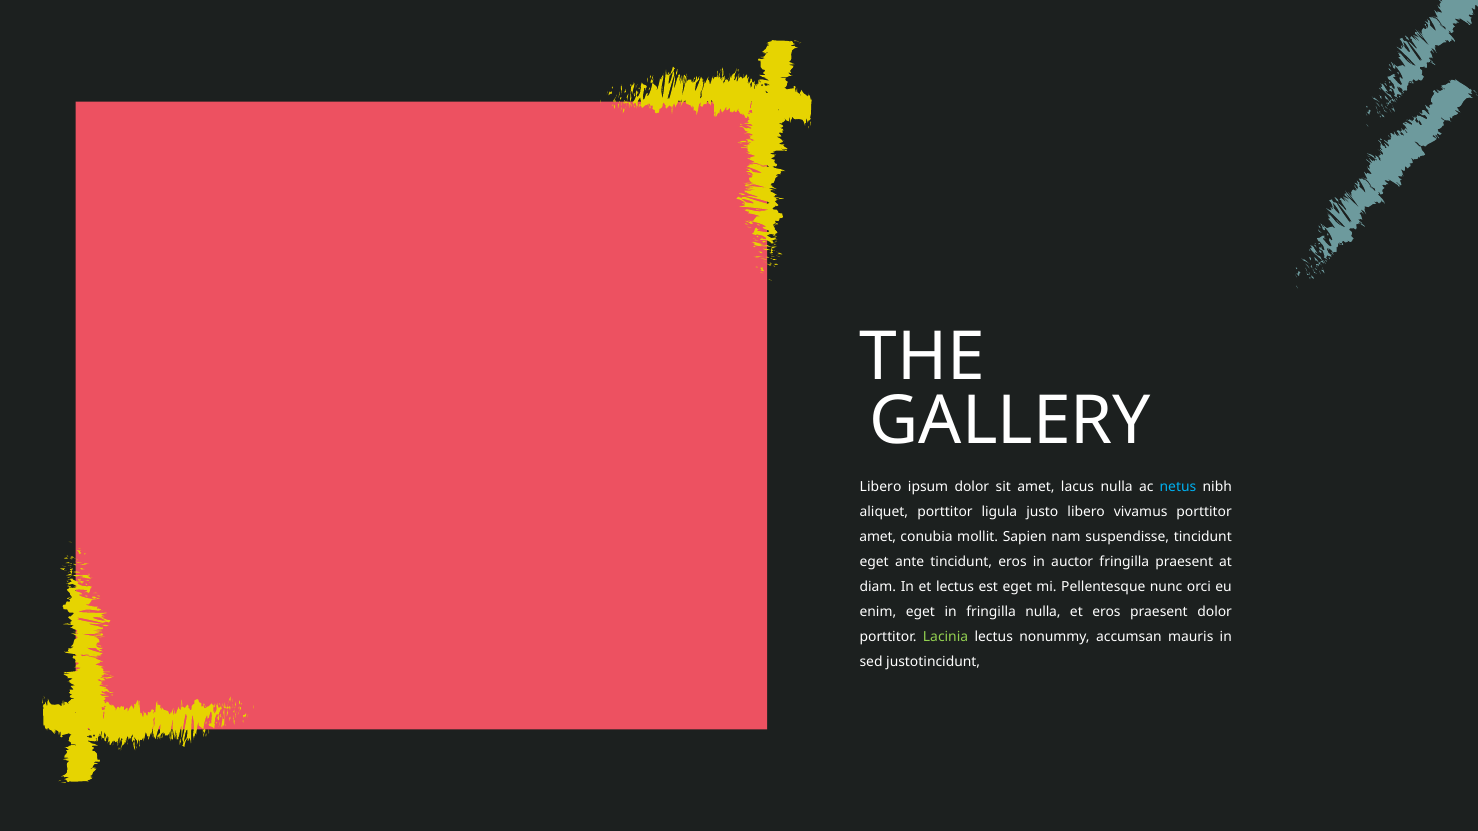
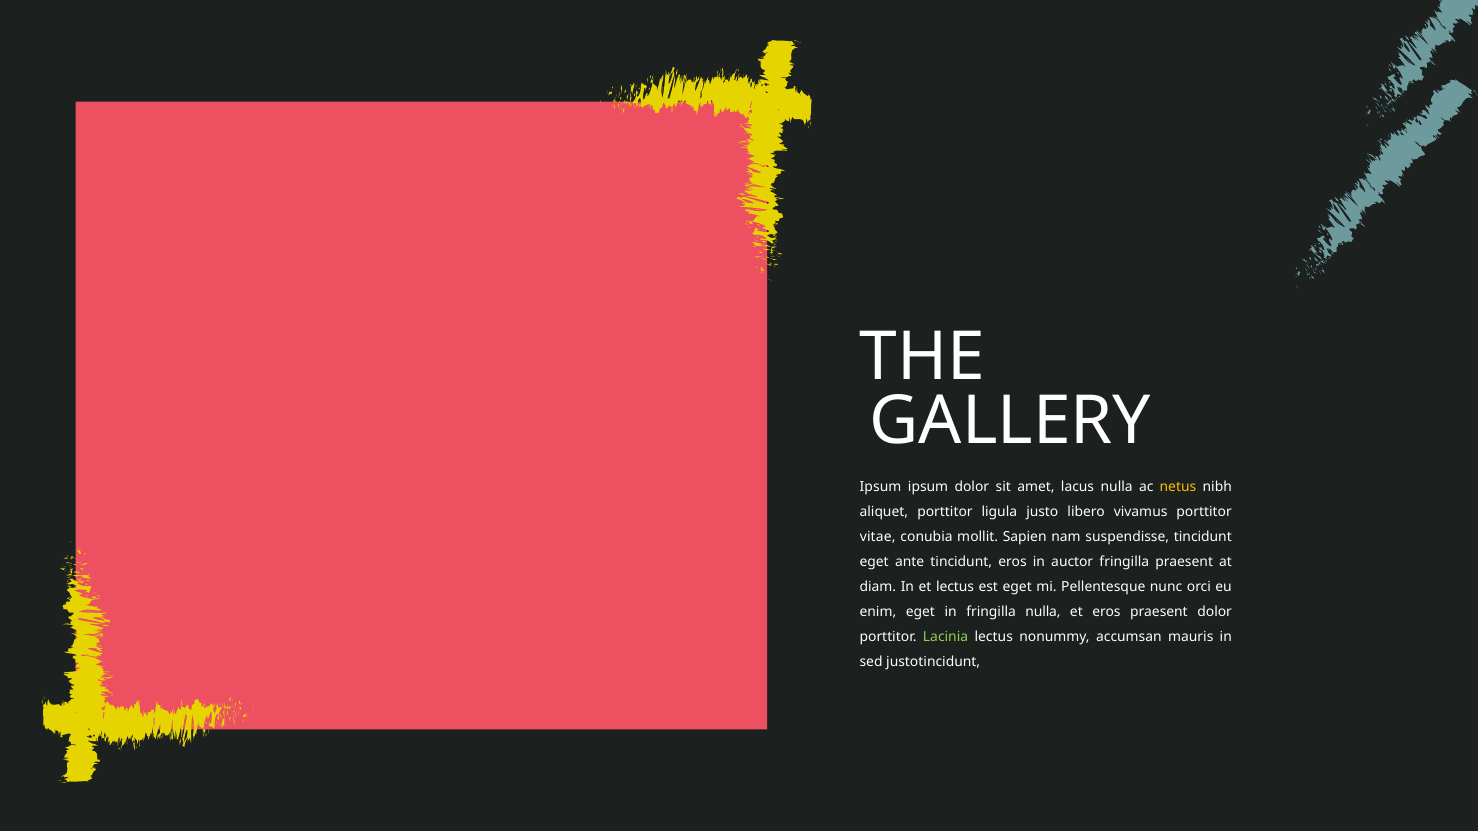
Libero: Libero -> Ipsum (881, 487)
netus colour: light blue -> yellow (1178, 487)
amet: amet -> vitae (878, 537)
